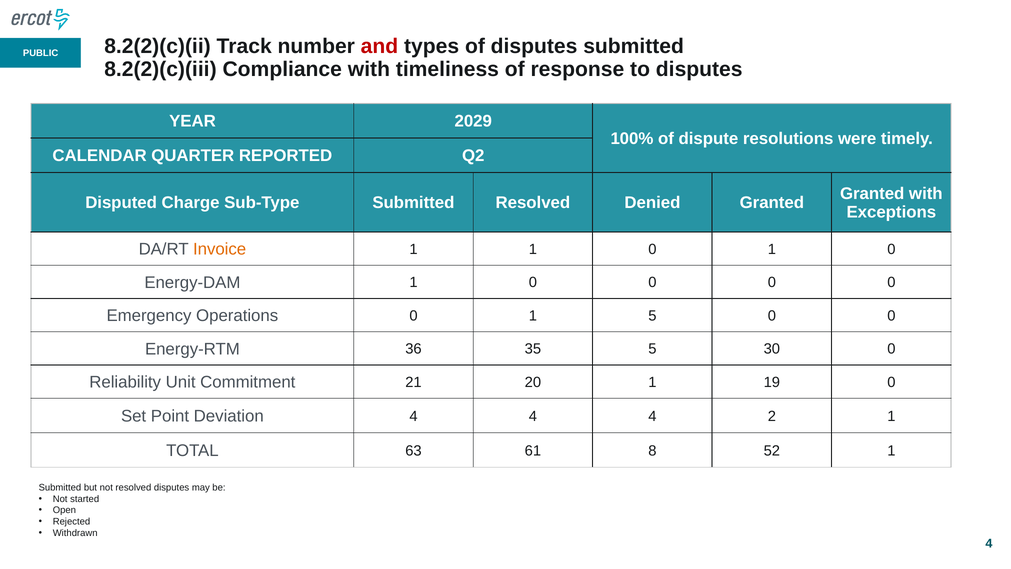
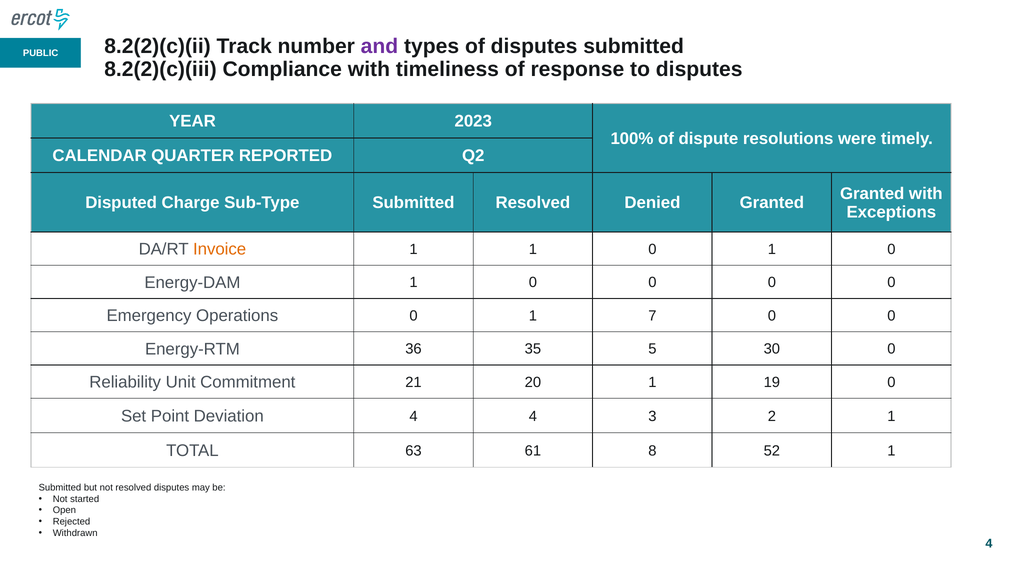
and colour: red -> purple (379, 46)
2029: 2029 -> 2023 (473, 121)
1 5: 5 -> 7 (652, 316)
4 4 4: 4 -> 3 (652, 416)
